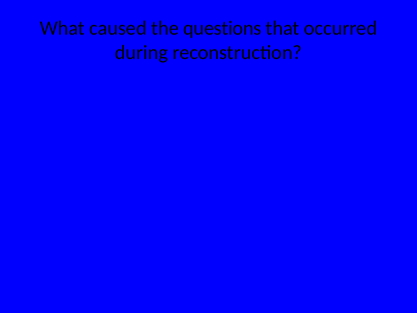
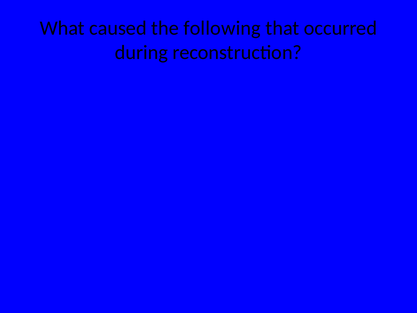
questions: questions -> following (222, 28)
